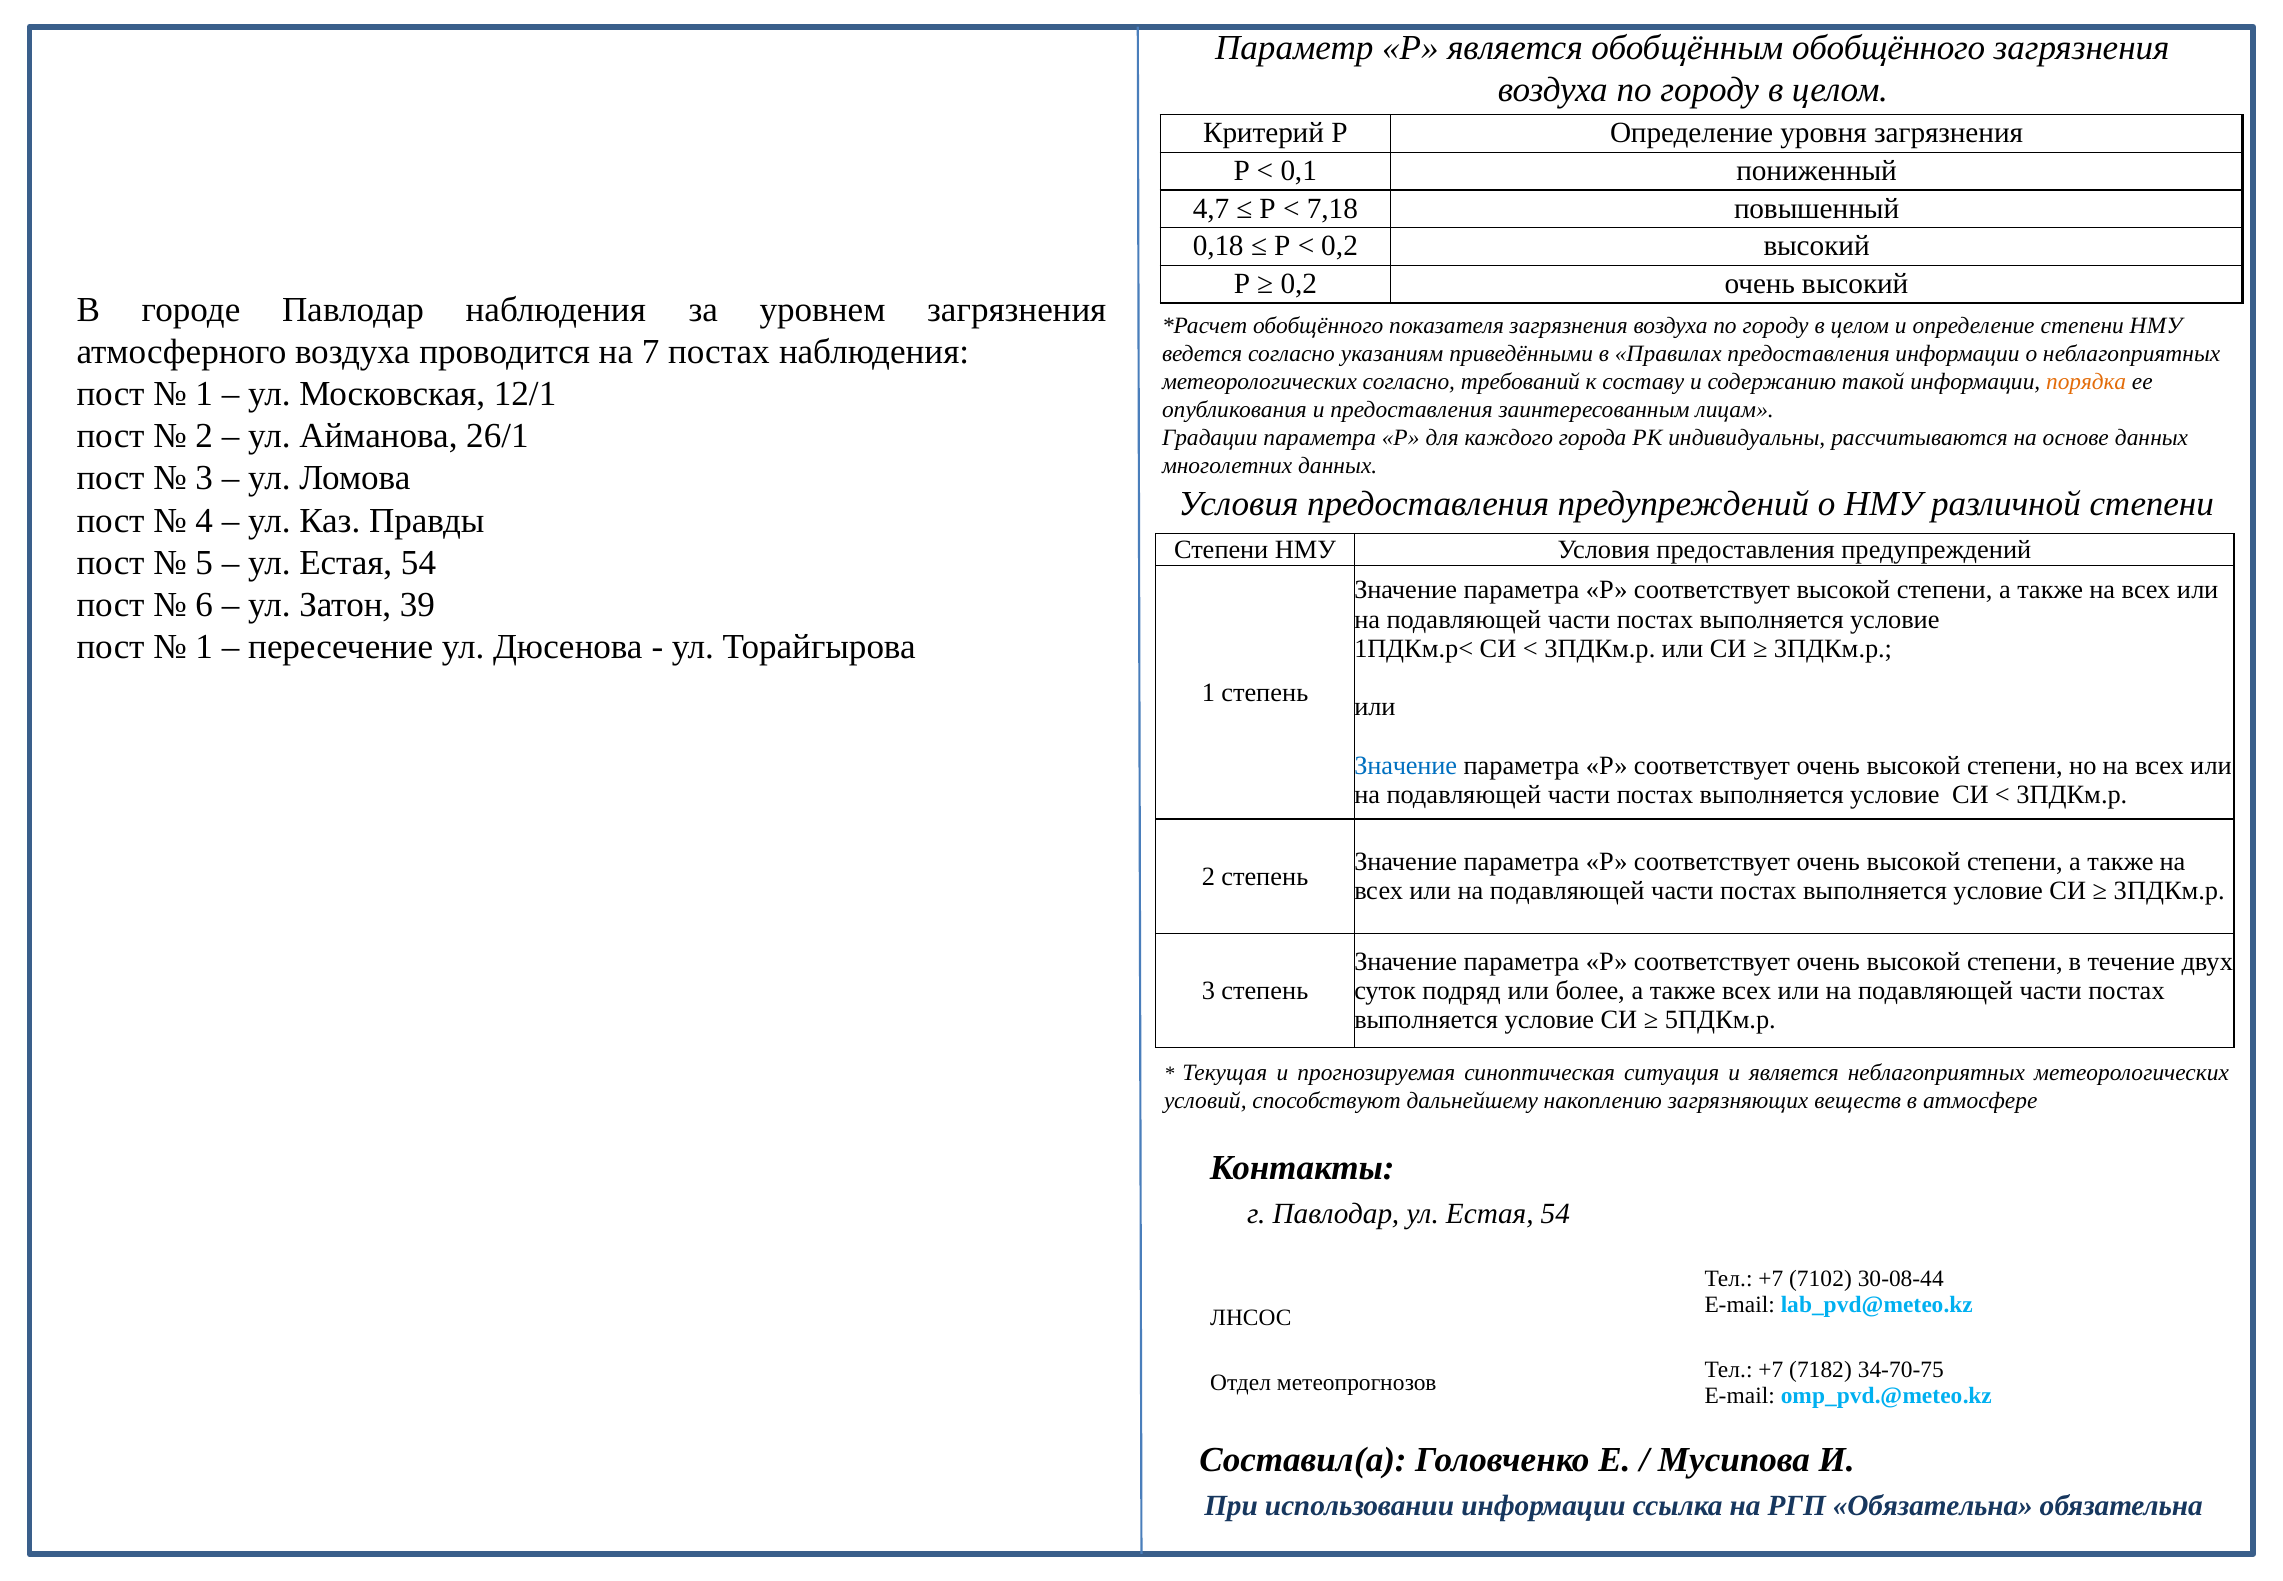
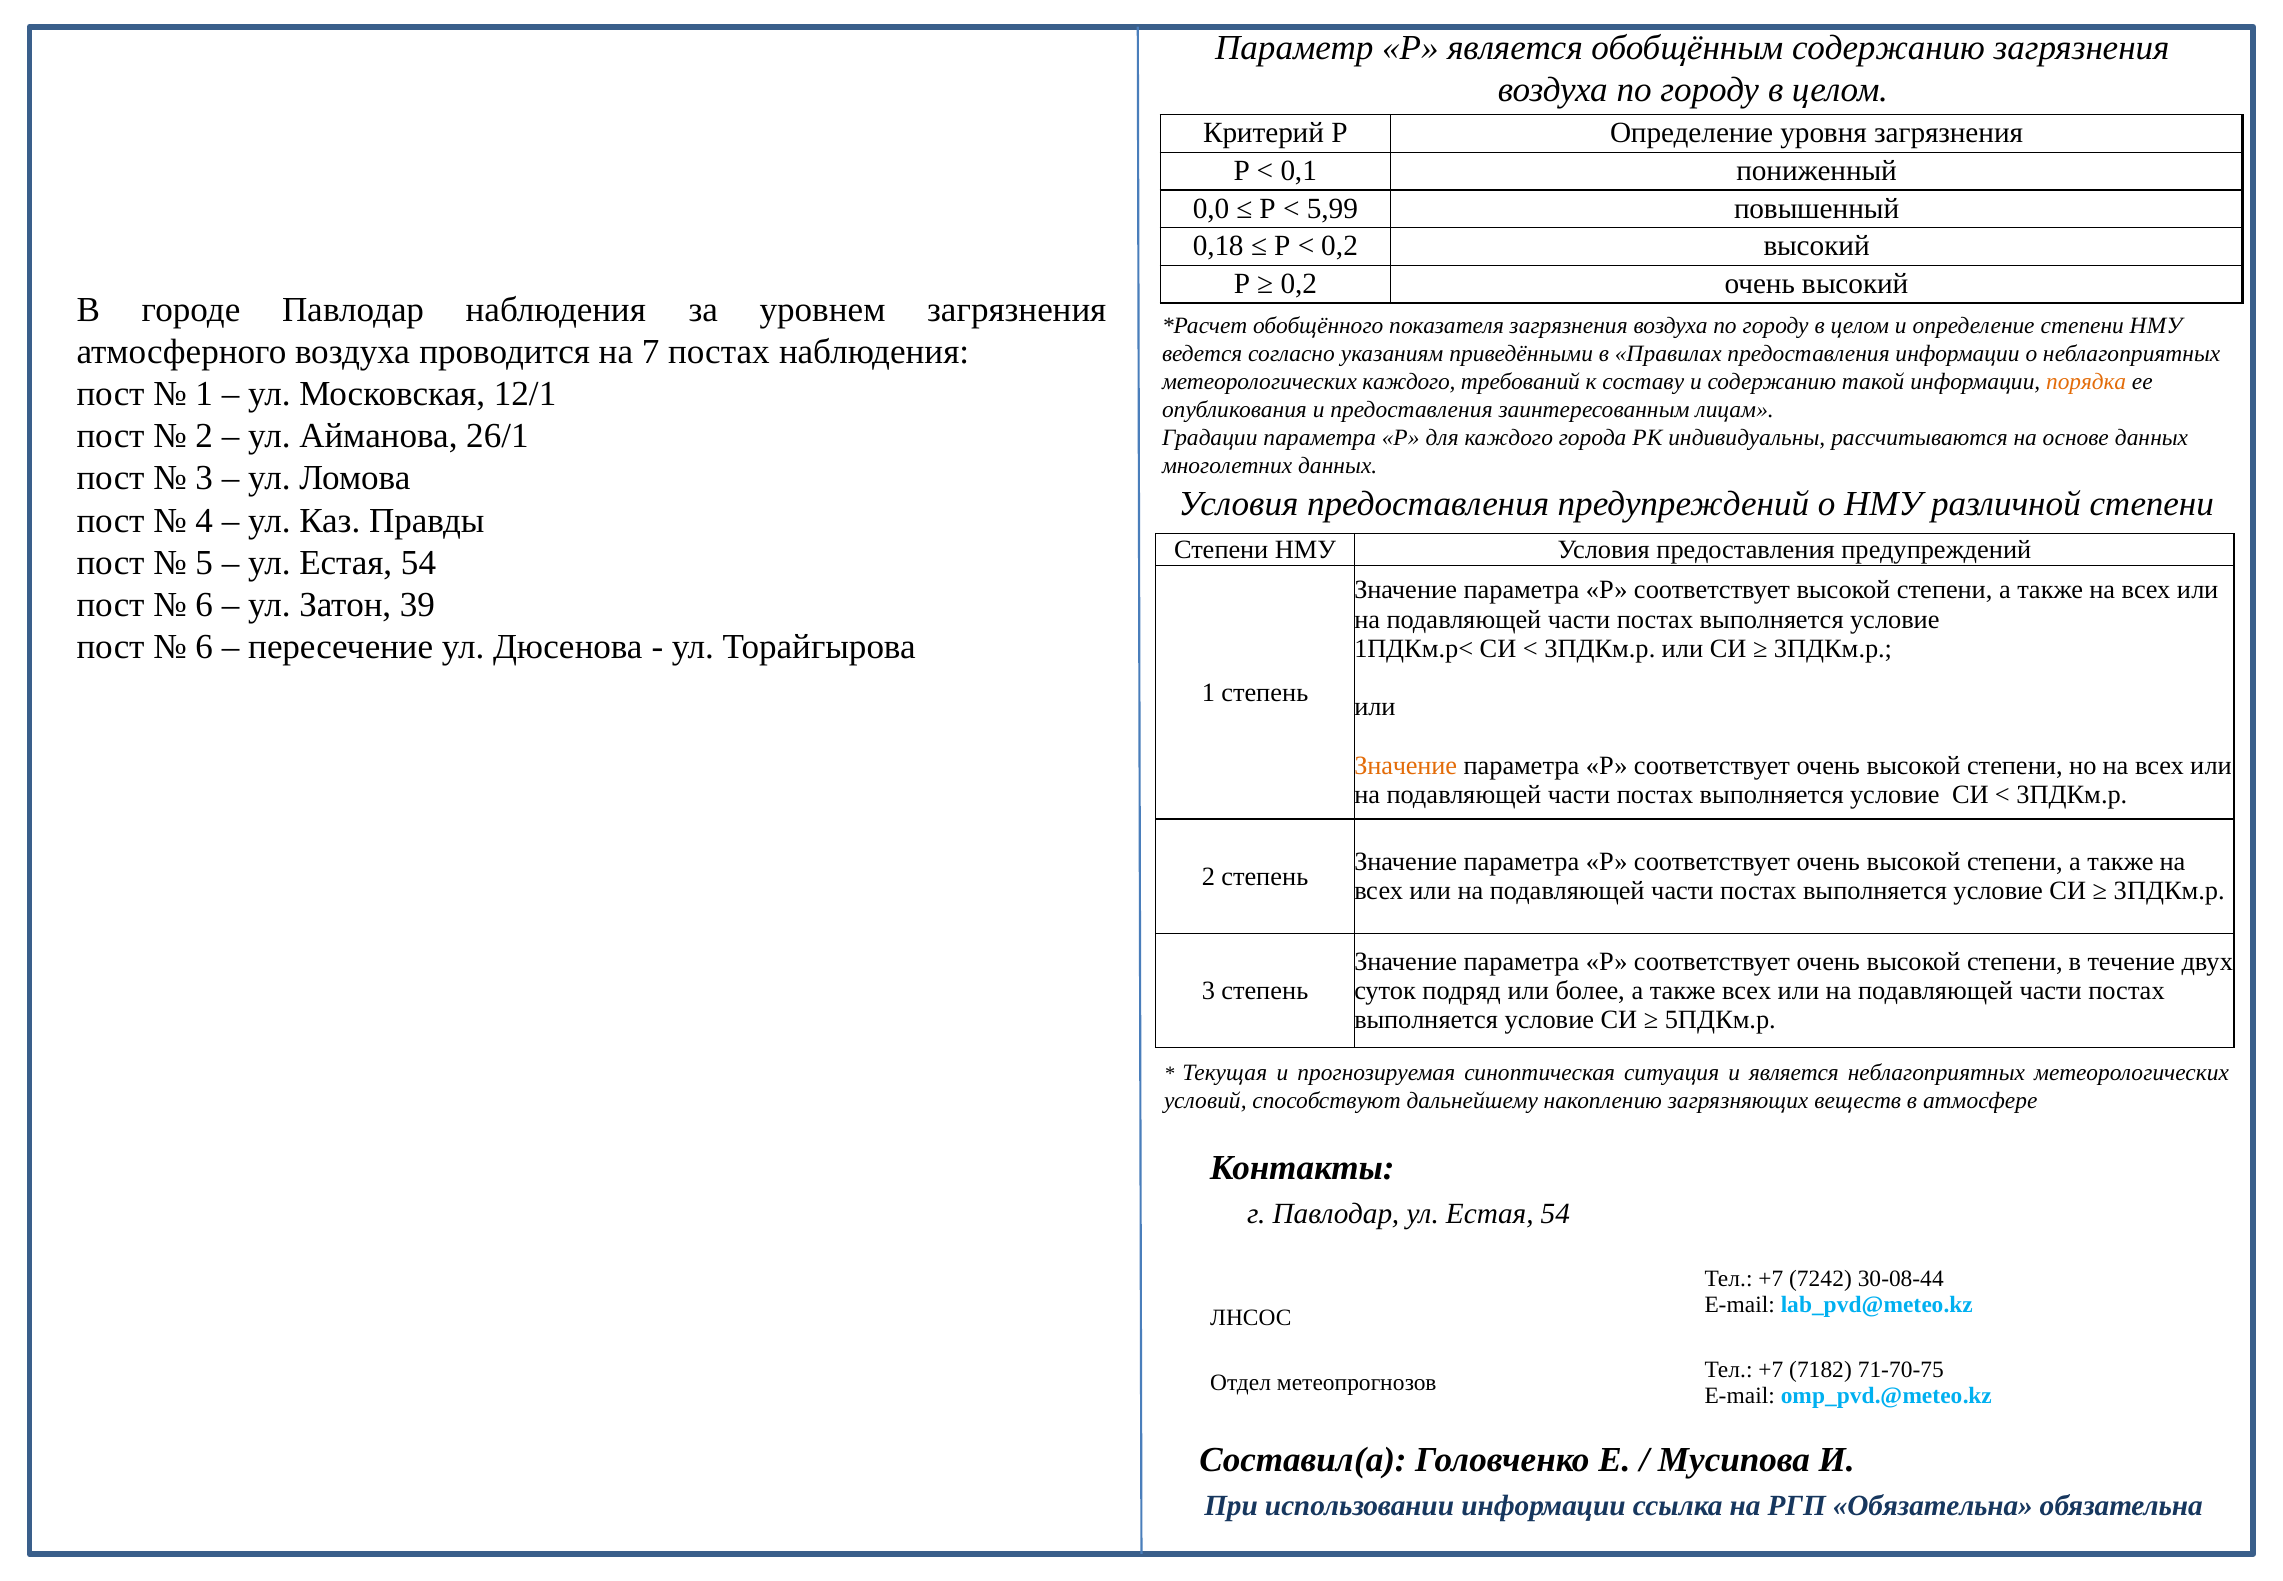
обобщённым обобщённого: обобщённого -> содержанию (1888, 48)
4,7: 4,7 -> 0,0 (1211, 209)
7,18: 7,18 -> 5,99 (1332, 209)
метеорологических согласно: согласно -> каждого (1409, 382)
1: 1 -> 6 (204, 647)
Значение colour: blue -> orange (1406, 765)
7102: 7102 -> 7242 (1820, 1278)
34-70-75: 34-70-75 -> 71-70-75 (1901, 1369)
